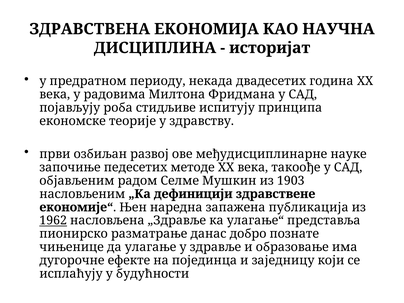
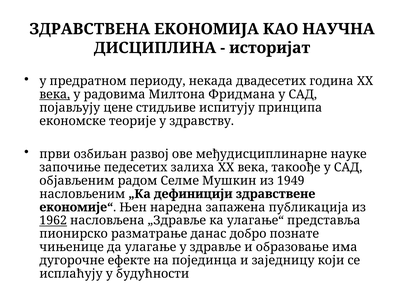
века underline: none -> present (55, 94)
роба: роба -> цене (118, 108)
методе: методе -> залиха (193, 167)
1903: 1903 -> 1949 (291, 181)
